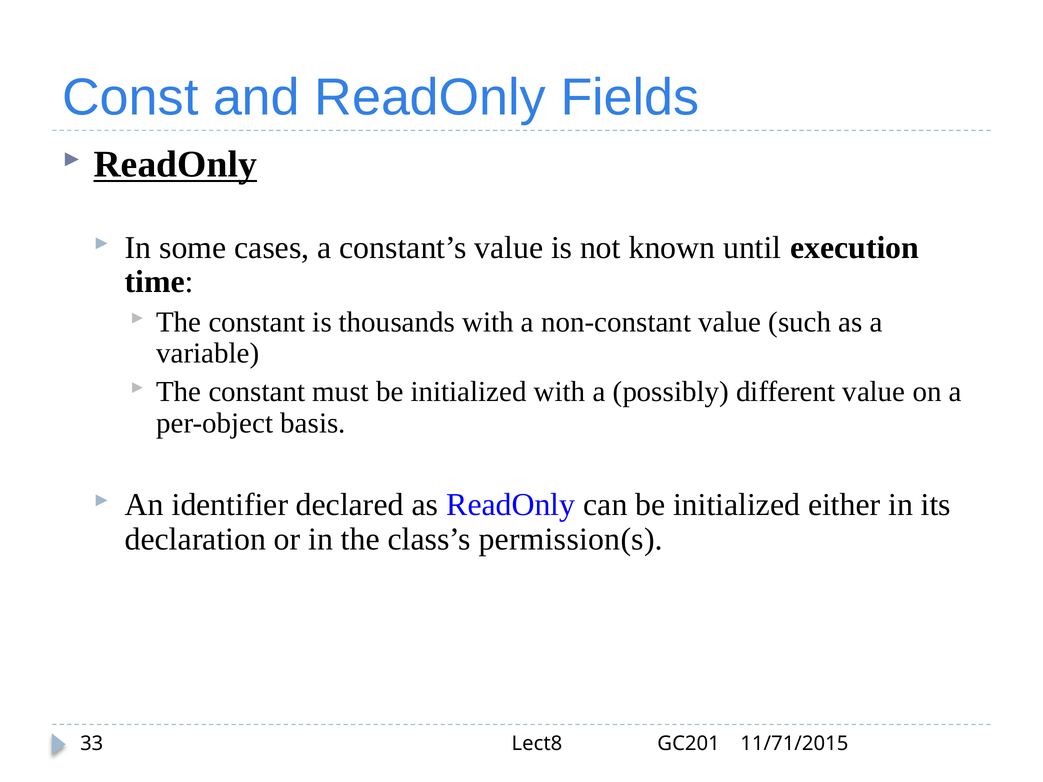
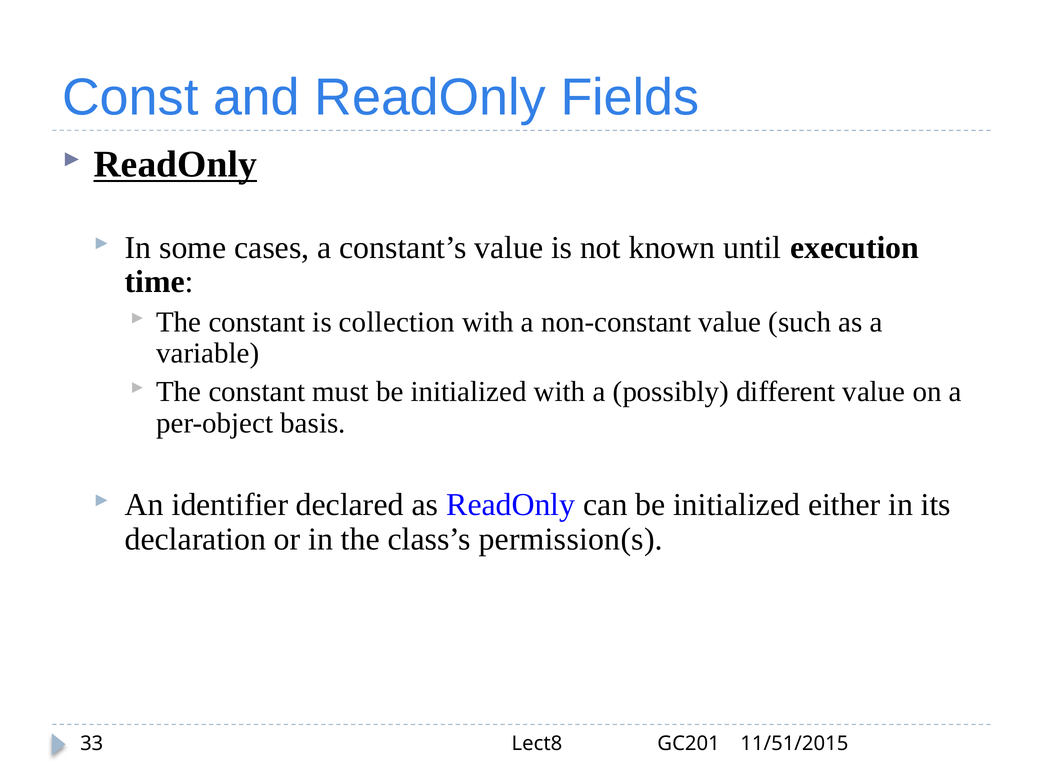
thousands: thousands -> collection (397, 322)
11/71/2015: 11/71/2015 -> 11/51/2015 (794, 744)
